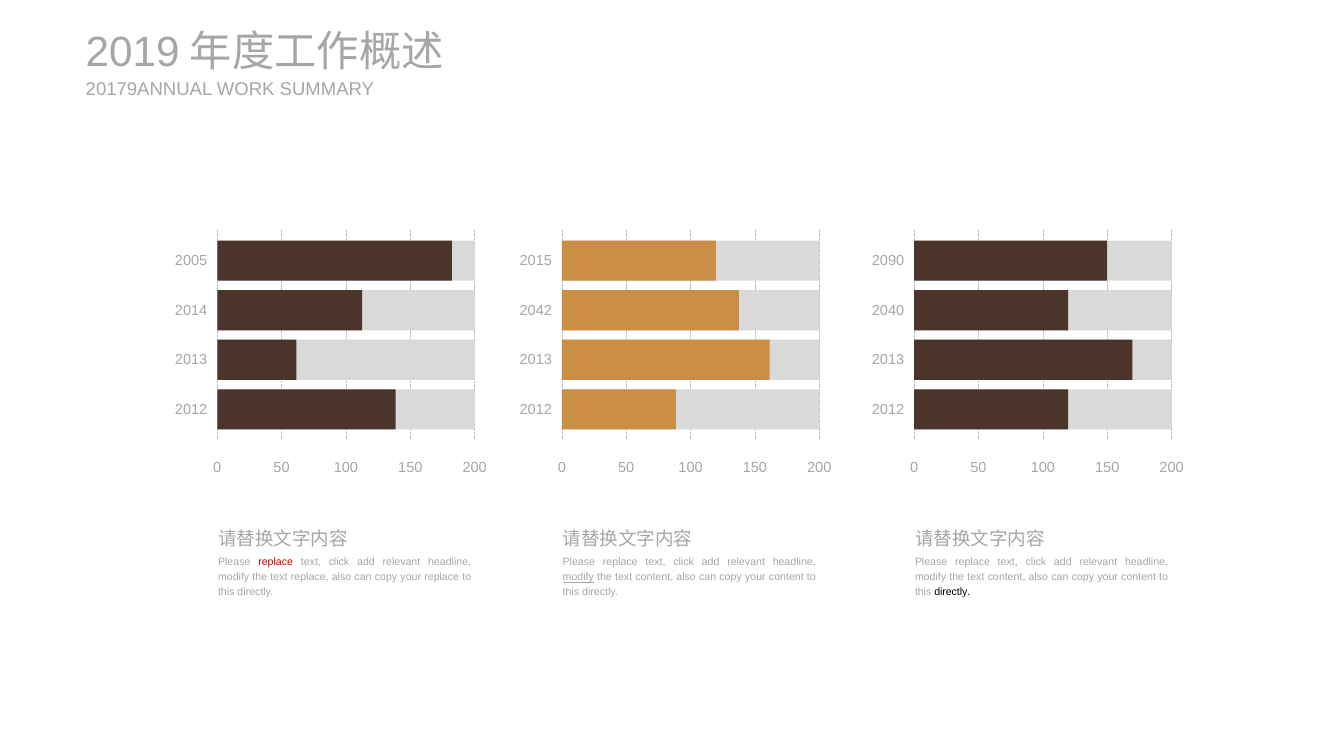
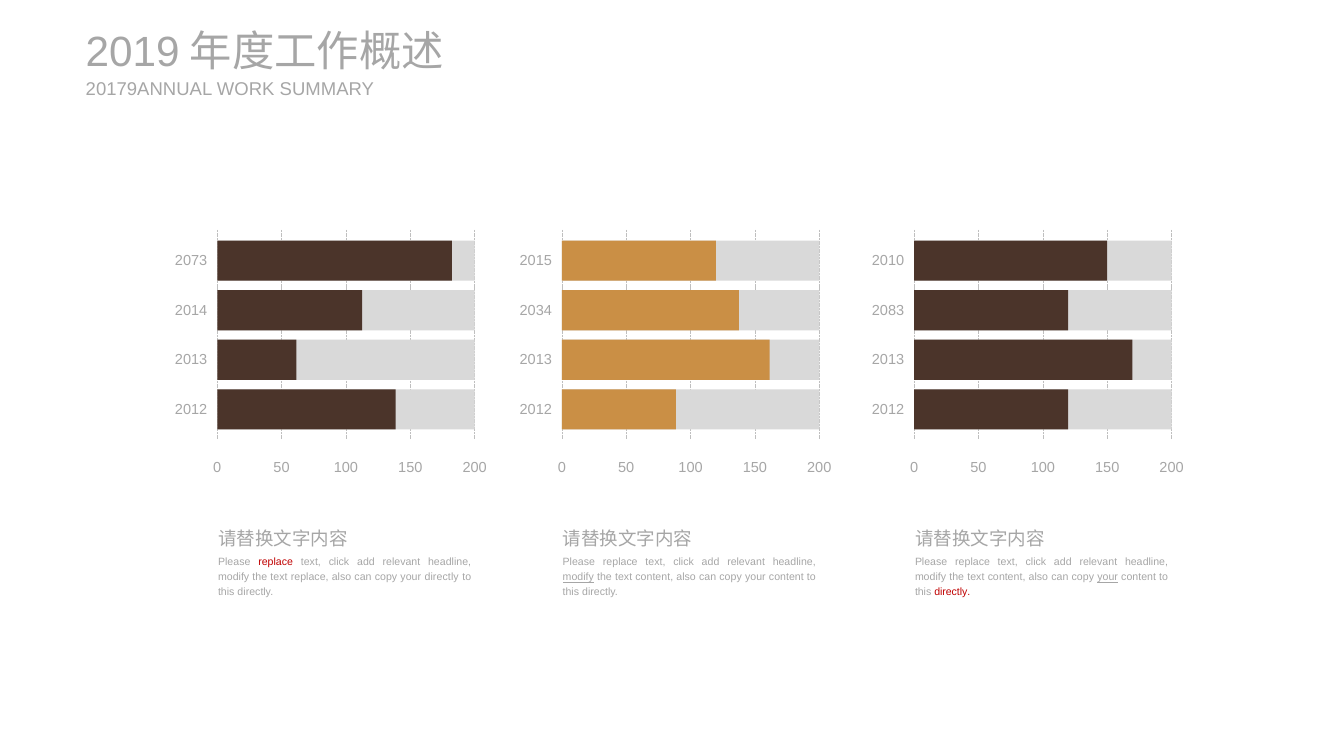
2005: 2005 -> 2073 (191, 261)
2090: 2090 -> 2010 (888, 261)
2042: 2042 -> 2034 (536, 311)
2040: 2040 -> 2083 (888, 311)
your replace: replace -> directly (442, 578)
your underline: none -> present (1108, 578)
directly colour: black -> red (952, 593)
